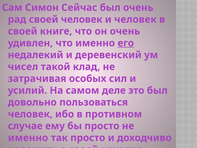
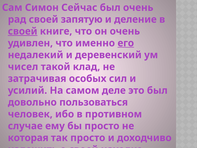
своей человек: человек -> запятую (82, 19)
и человек: человек -> деление (135, 19)
своей underline: none -> present (23, 31)
именно: именно -> которая (28, 138)
